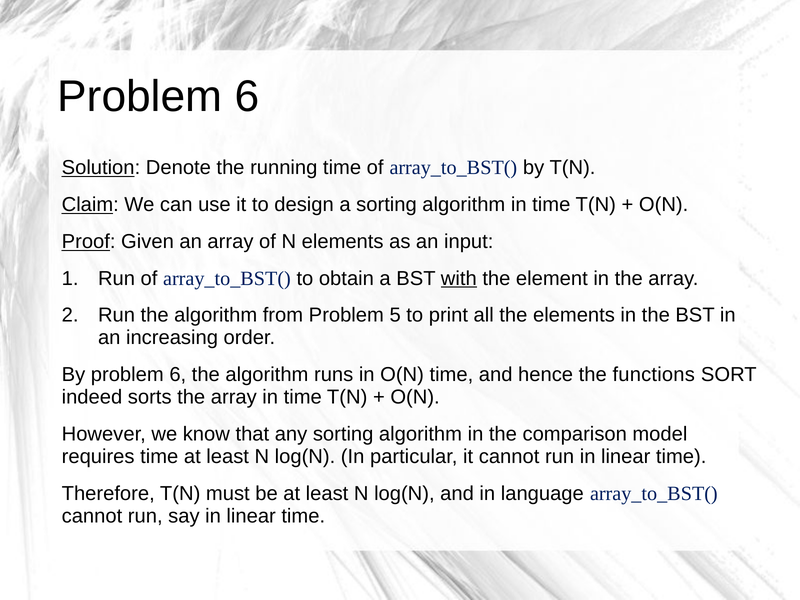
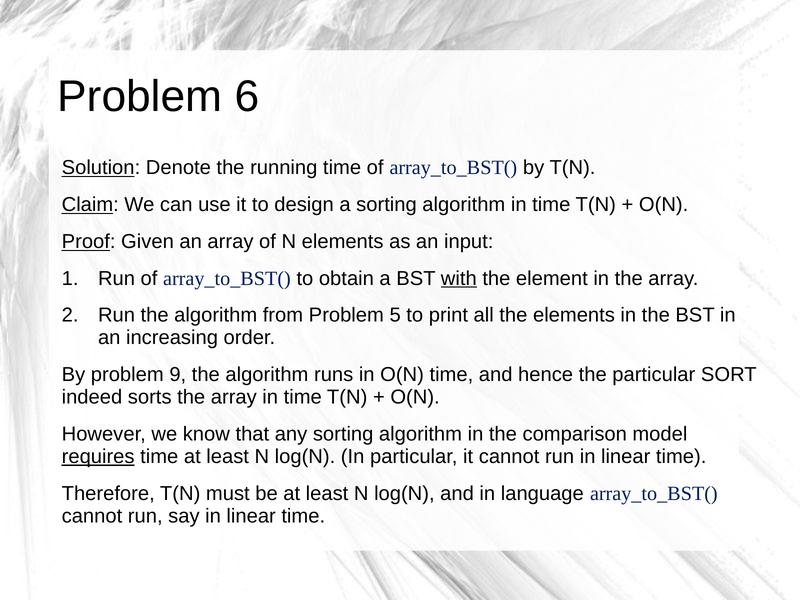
By problem 6: 6 -> 9 (178, 375)
the functions: functions -> particular (654, 375)
requires underline: none -> present (98, 457)
